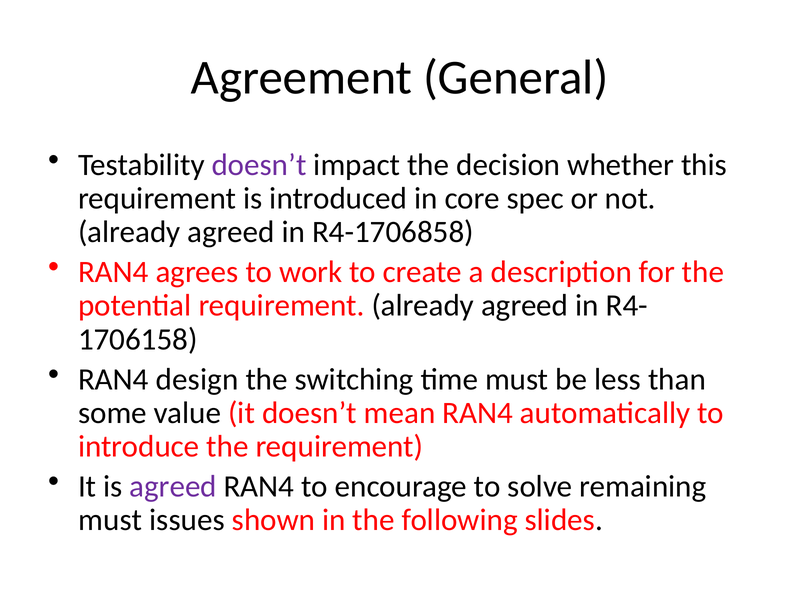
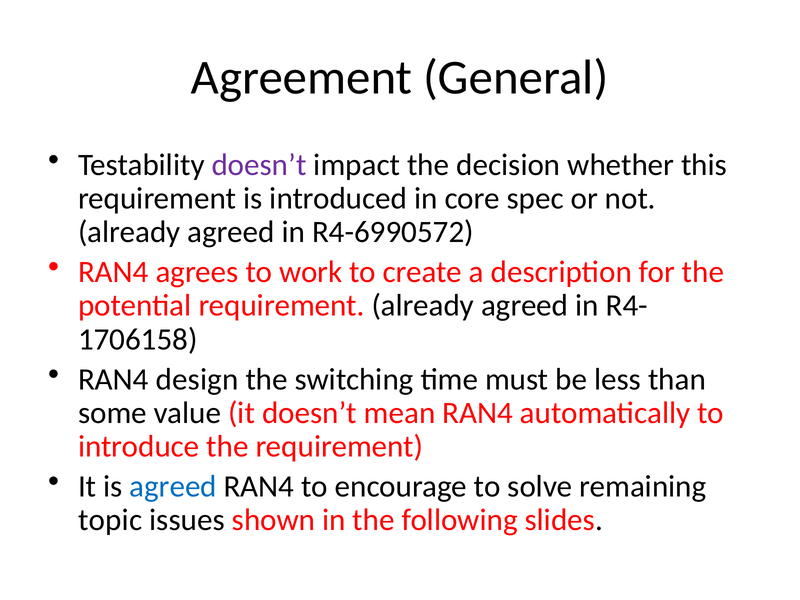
R4-1706858: R4-1706858 -> R4-6990572 (393, 232)
agreed colour: purple -> blue (173, 486)
must: must -> topic (110, 520)
